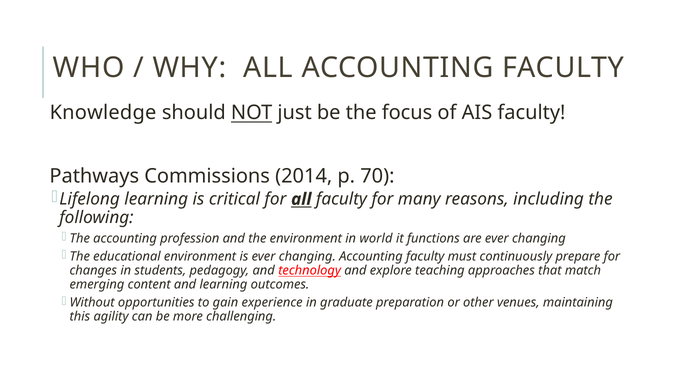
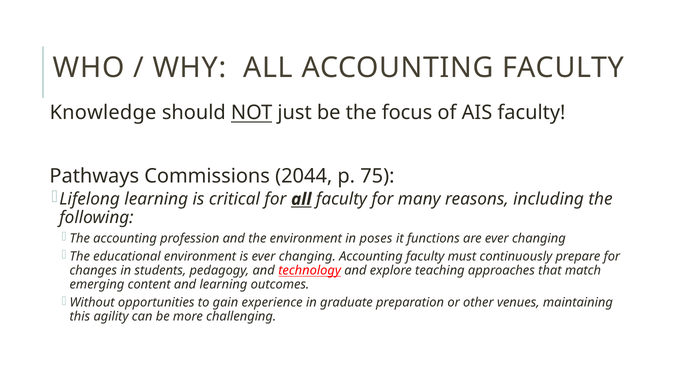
2014: 2014 -> 2044 (304, 176)
70: 70 -> 75 (377, 176)
world: world -> poses (376, 238)
